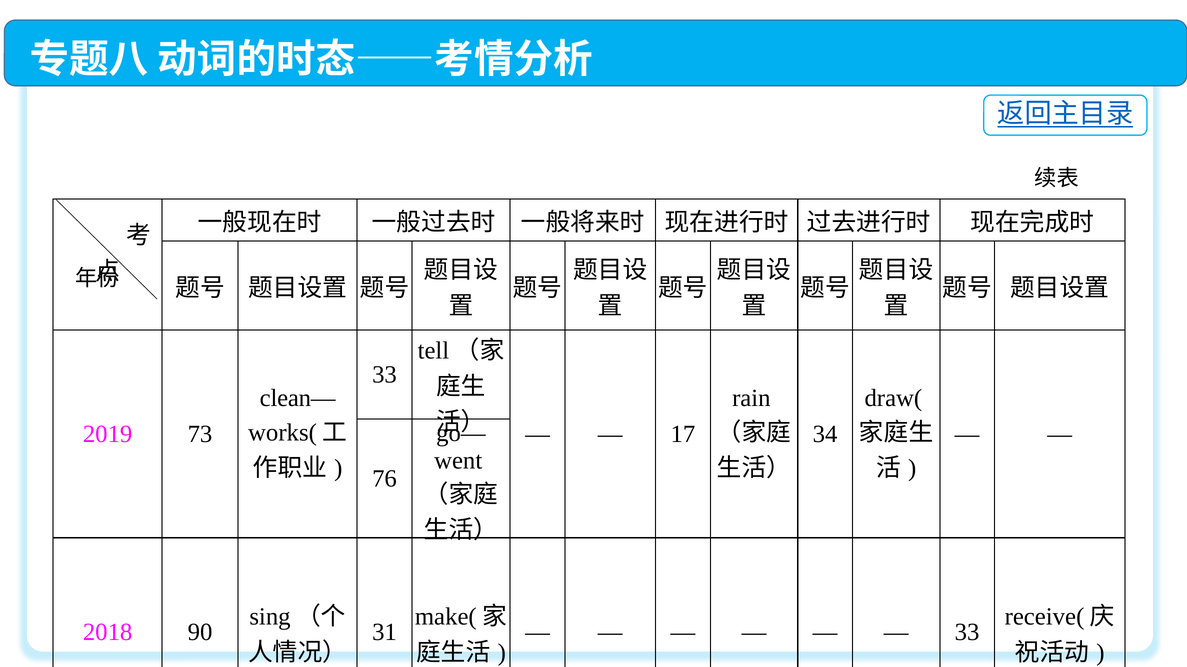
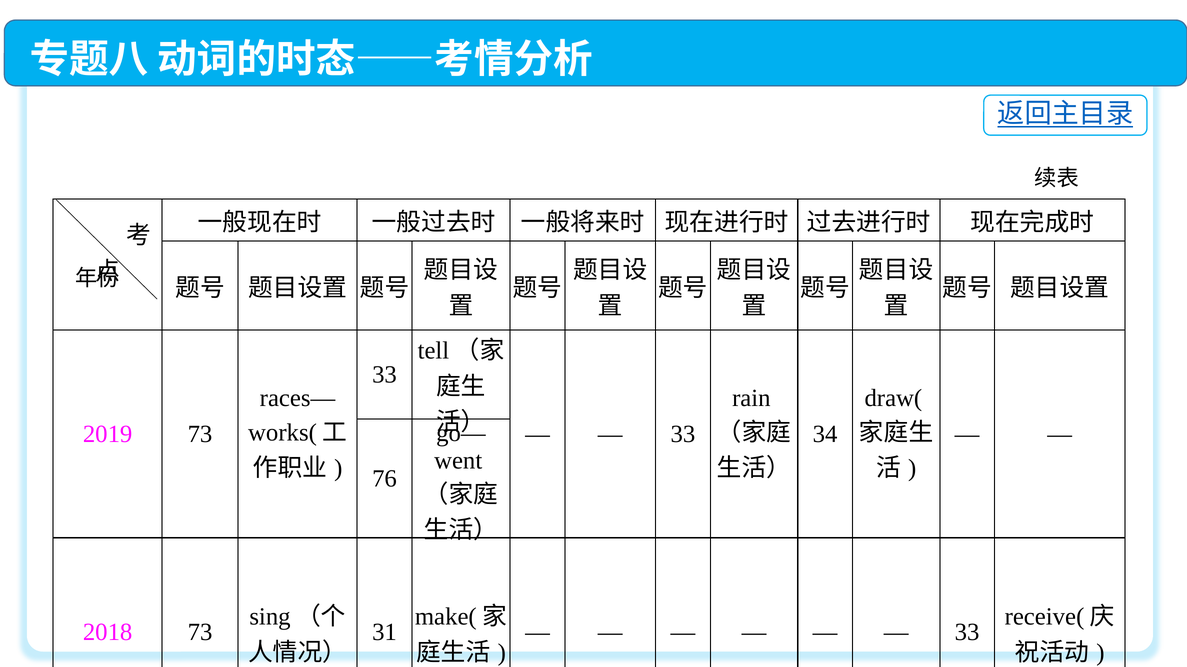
clean—: clean— -> races— (298, 399)
17: 17 -> 33 (683, 435)
2018 90: 90 -> 73 (200, 633)
